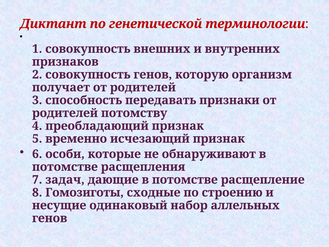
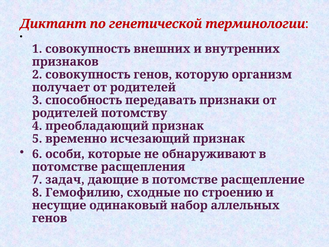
Гомозиготы: Гомозиготы -> Гемофилию (84, 192)
